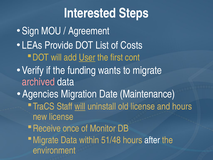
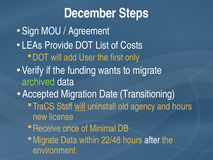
Interested: Interested -> December (90, 13)
User underline: present -> none (87, 57)
cont: cont -> only (132, 57)
archived colour: pink -> light green (38, 82)
Agencies: Agencies -> Accepted (40, 94)
Maintenance: Maintenance -> Transitioning (147, 94)
old license: license -> agency (143, 106)
Monitor: Monitor -> Minimal (103, 128)
51/48: 51/48 -> 22/48 (111, 140)
